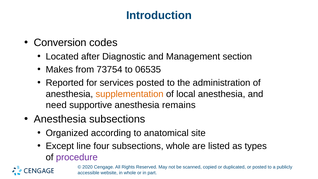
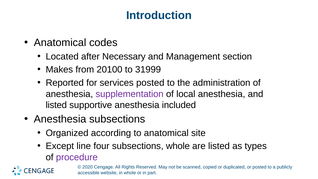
Conversion: Conversion -> Anatomical (60, 43)
Diagnostic: Diagnostic -> Necessary (124, 56)
73754: 73754 -> 20100 (109, 70)
06535: 06535 -> 31999 (148, 70)
supplementation colour: orange -> purple (130, 94)
need: need -> listed (56, 105)
remains: remains -> included (179, 105)
